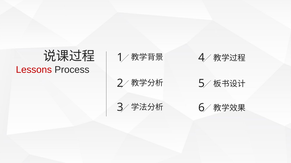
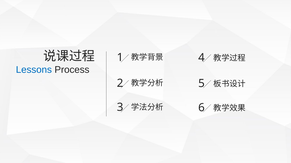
Lessons colour: red -> blue (34, 70)
